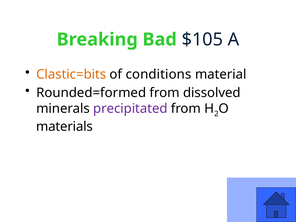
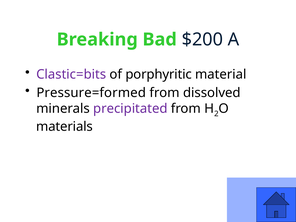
$105: $105 -> $200 (202, 39)
Clastic=bits colour: orange -> purple (71, 74)
conditions: conditions -> porphyritic (159, 74)
Rounded=formed: Rounded=formed -> Pressure=formed (91, 93)
